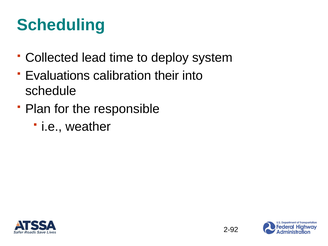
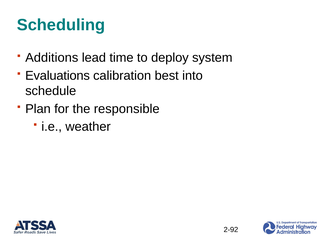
Collected: Collected -> Additions (52, 58)
their: their -> best (167, 76)
